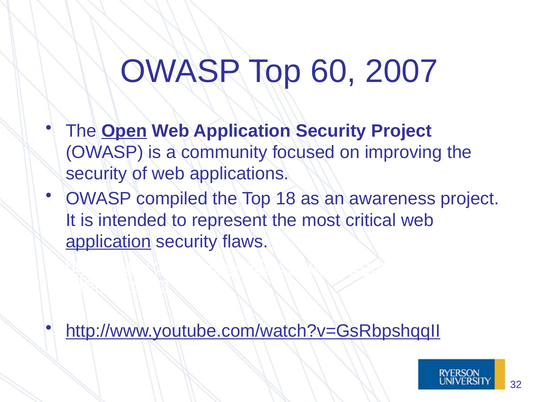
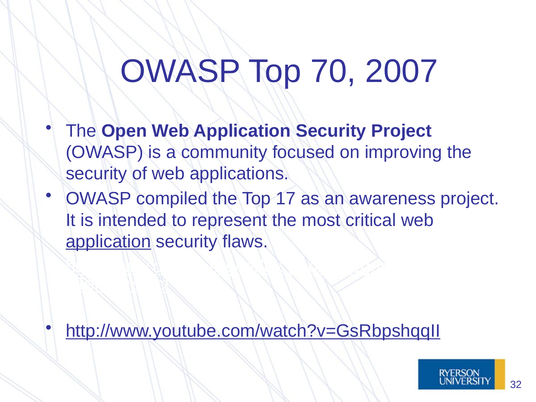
60: 60 -> 70 (333, 72)
Open underline: present -> none (124, 131)
18: 18 -> 17 (286, 199)
